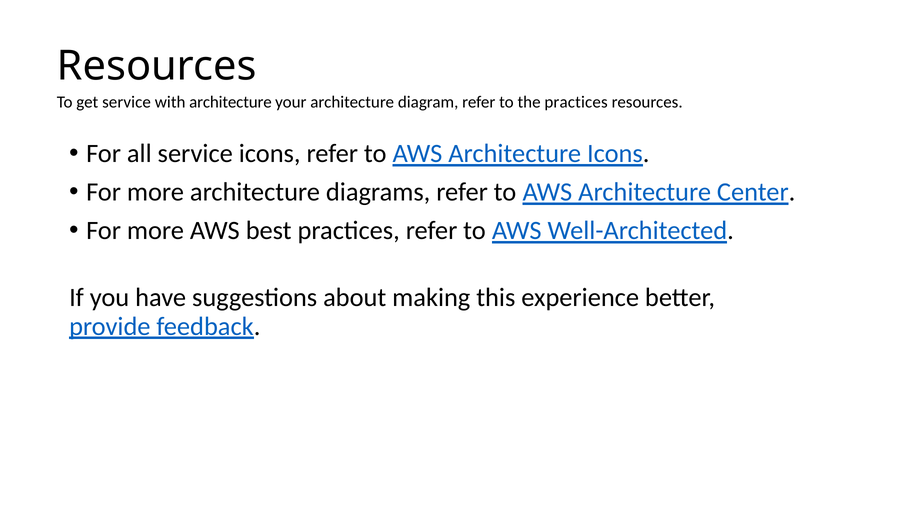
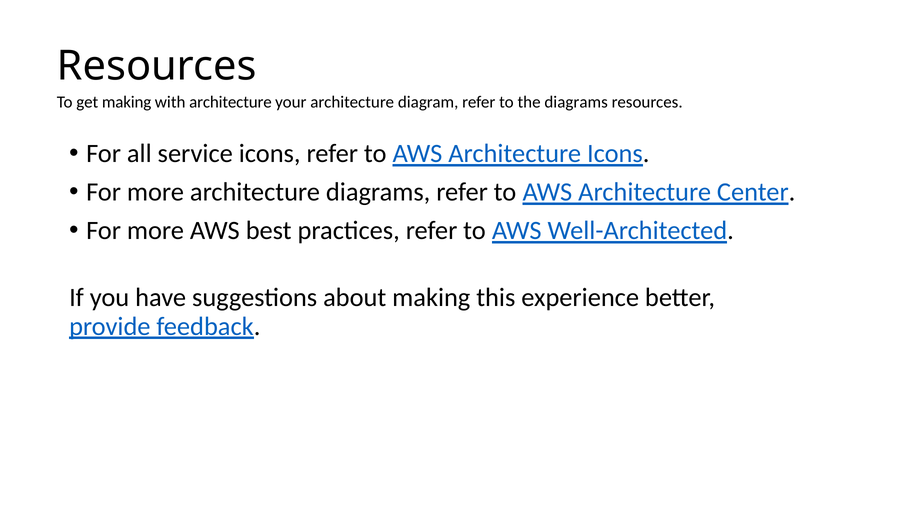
get service: service -> making (127, 102)
the practices: practices -> diagrams (576, 102)
